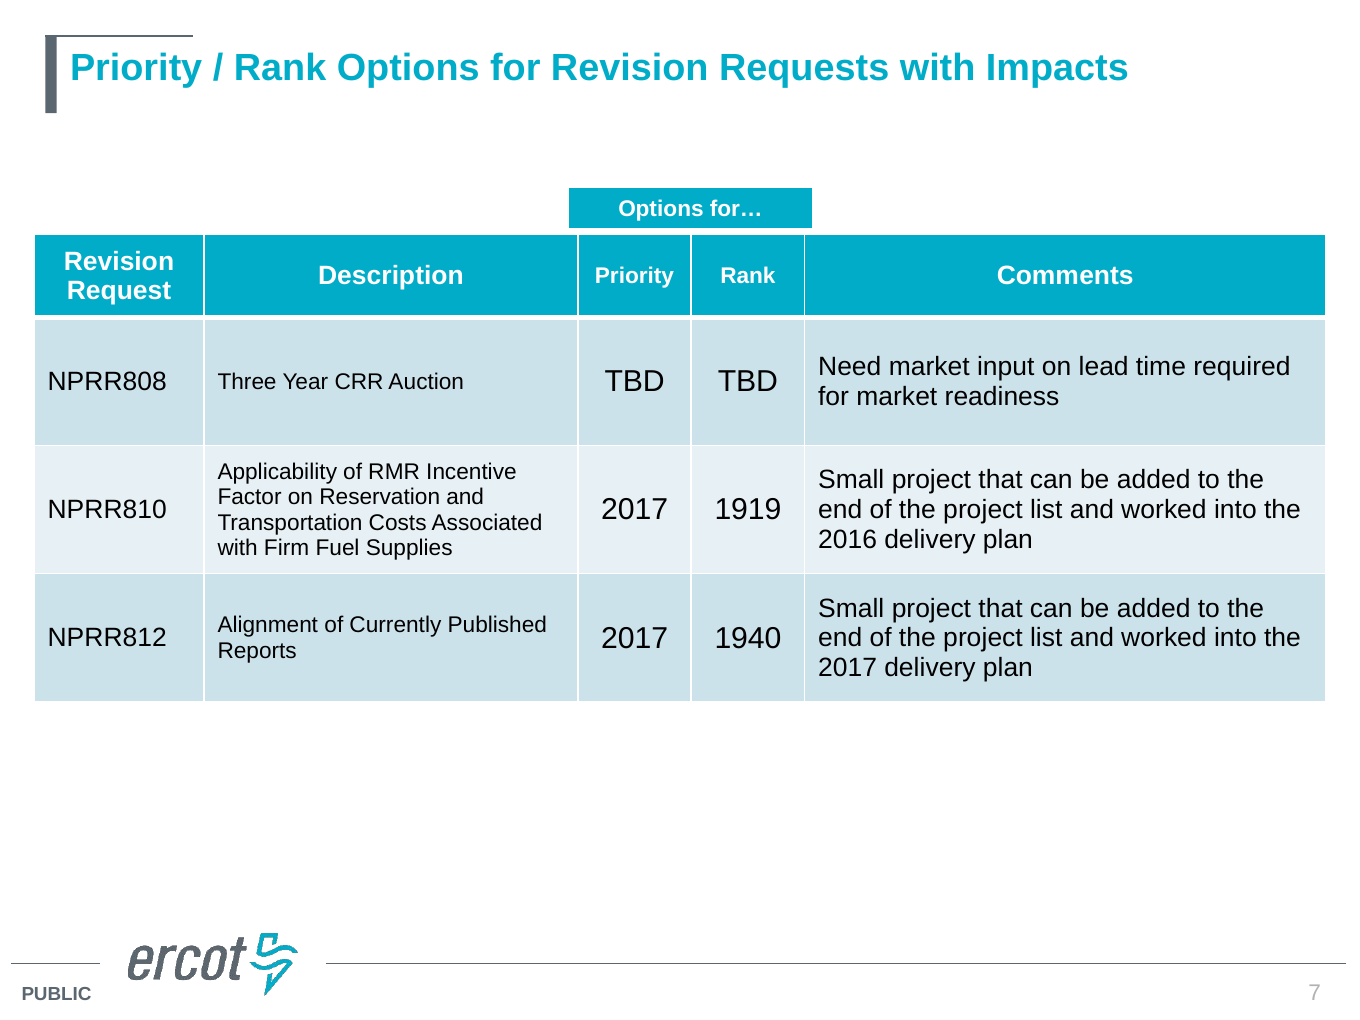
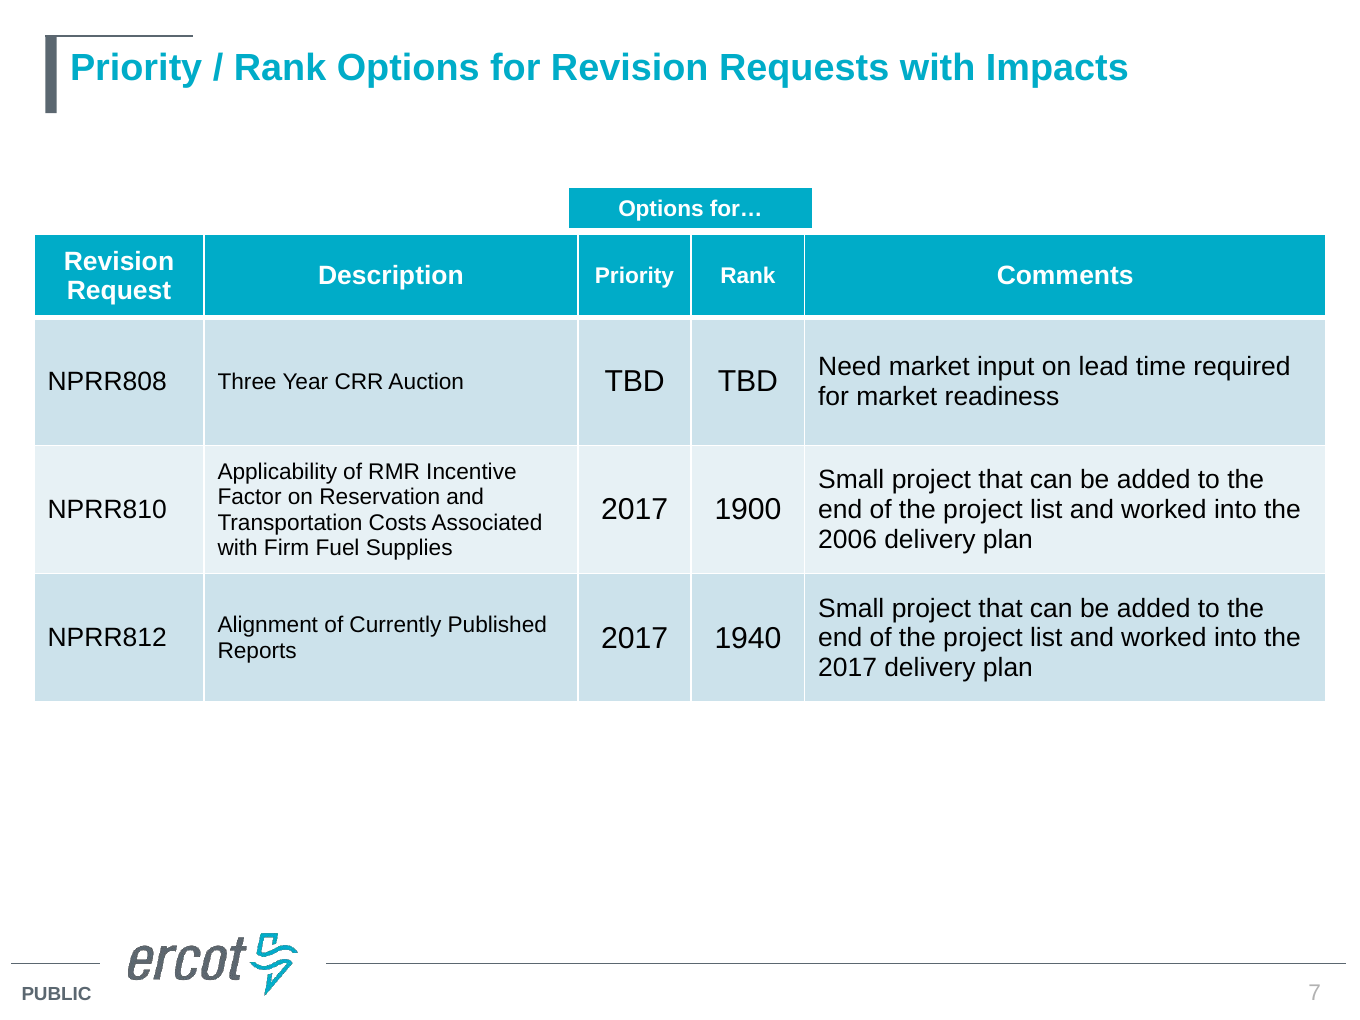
1919: 1919 -> 1900 (748, 510)
2016: 2016 -> 2006 (848, 540)
